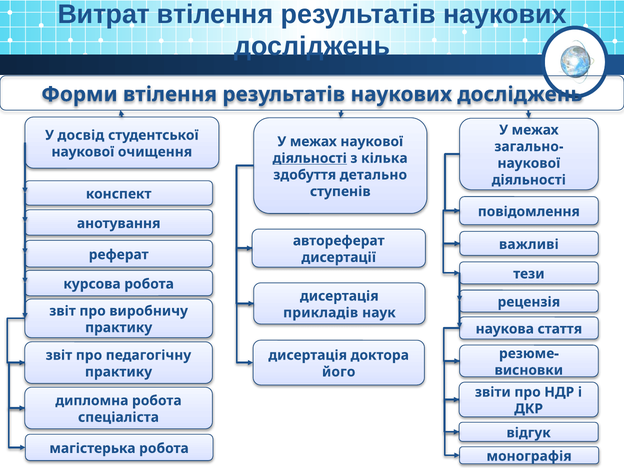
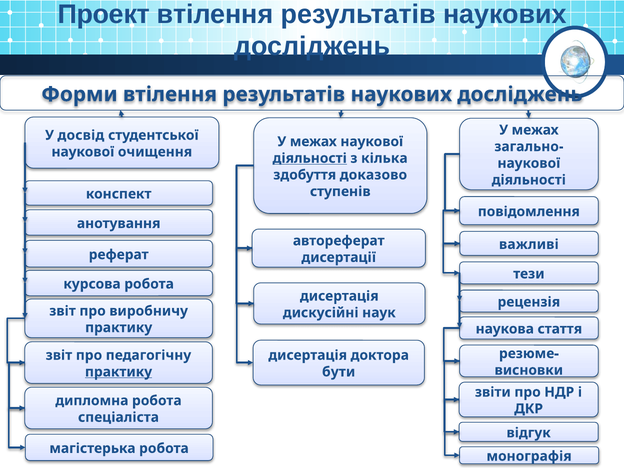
Витрат: Витрат -> Проект (104, 14)
детально: детально -> доказово (373, 175)
прикладів: прикладів -> дискусійні (321, 313)
практику underline: none -> present (119, 372)
його: його -> бути (339, 372)
